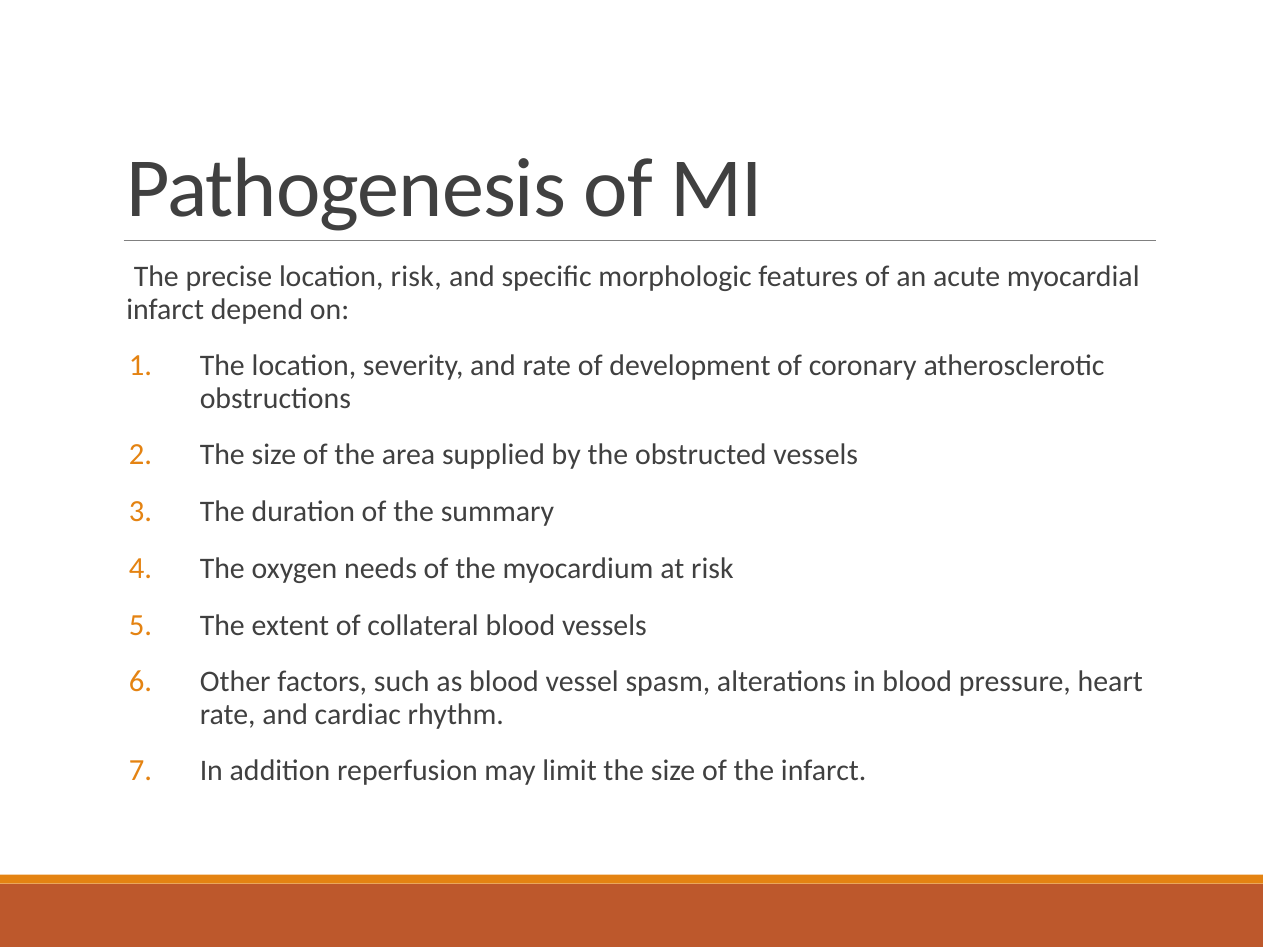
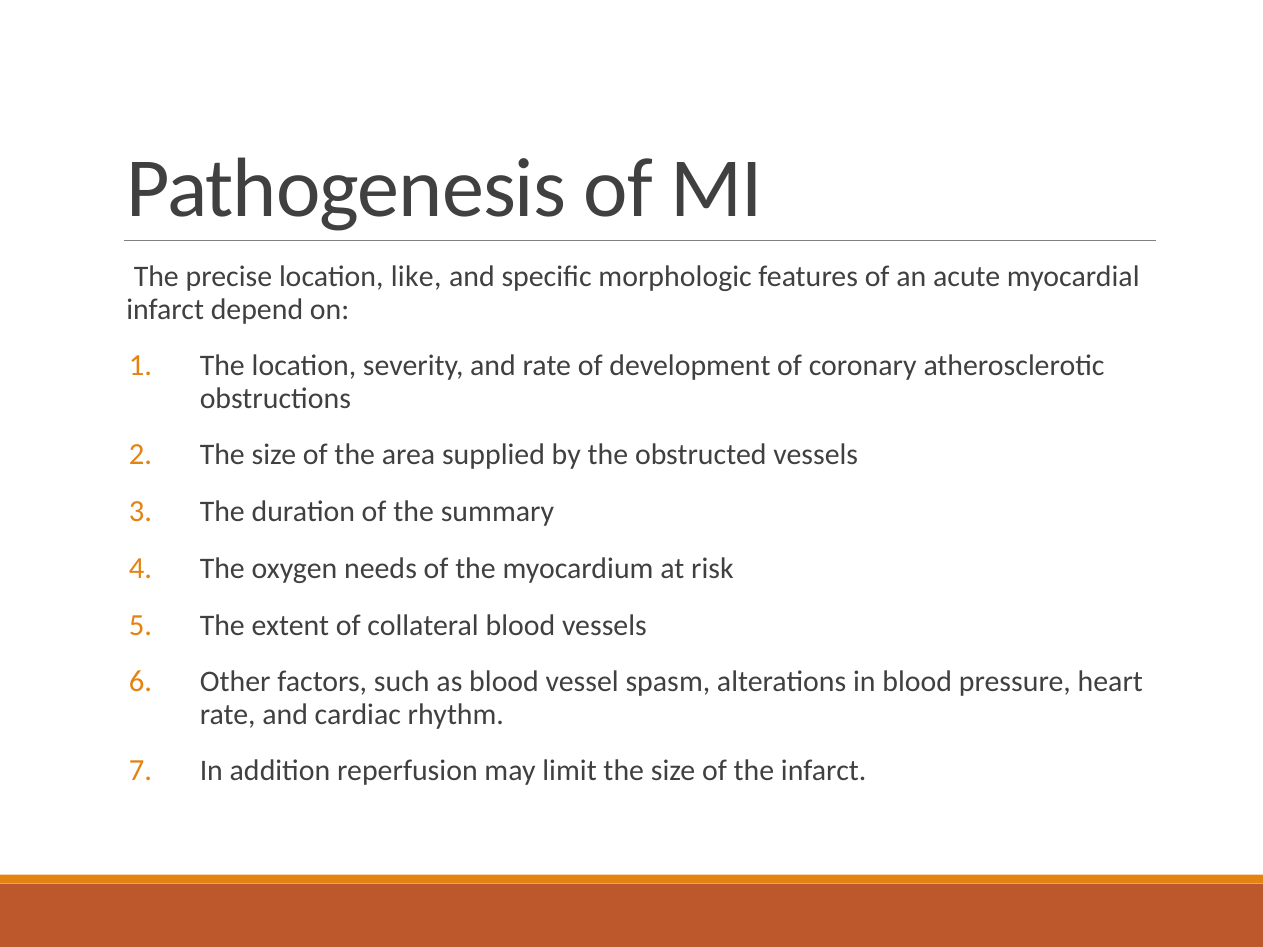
location risk: risk -> like (416, 277)
